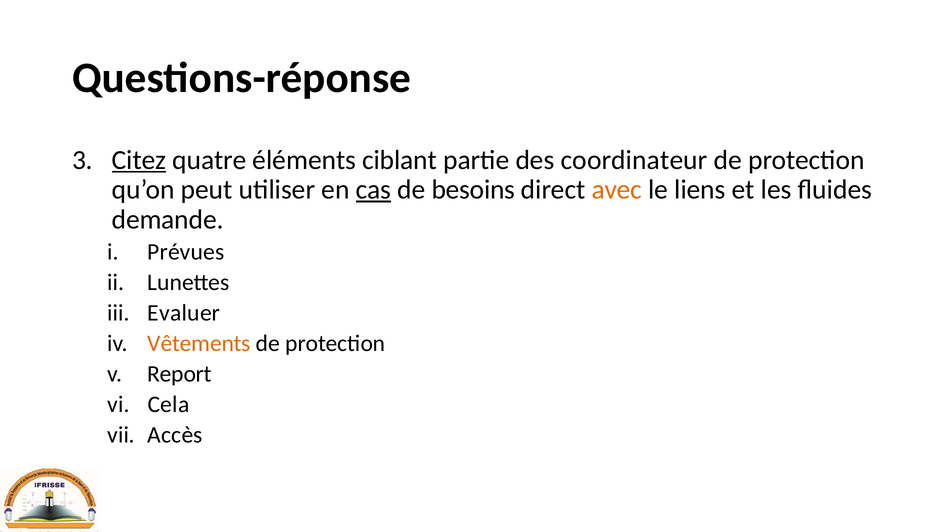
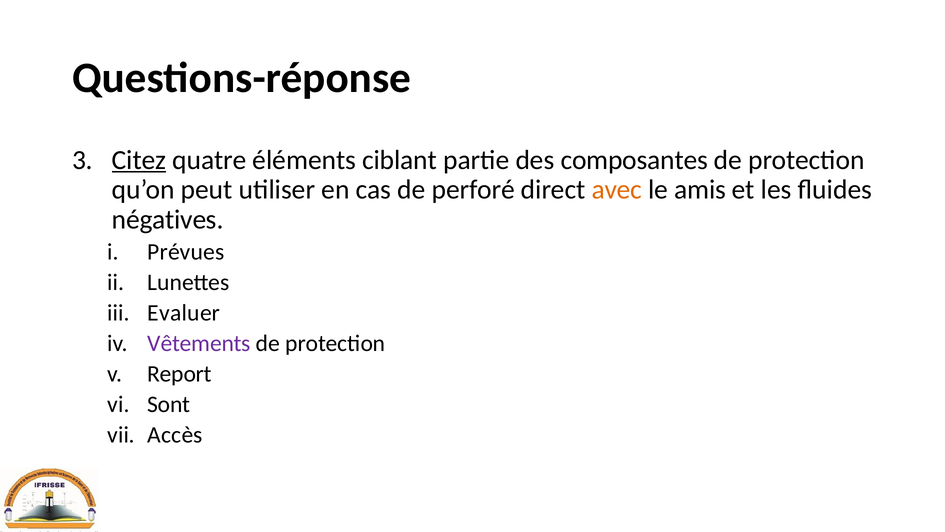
coordinateur: coordinateur -> composantes (634, 160)
cas underline: present -> none (374, 190)
besoins: besoins -> perforé (473, 190)
liens: liens -> amis (700, 190)
demande: demande -> négatives (168, 219)
Vêtements colour: orange -> purple (199, 343)
Cela: Cela -> Sont (169, 404)
